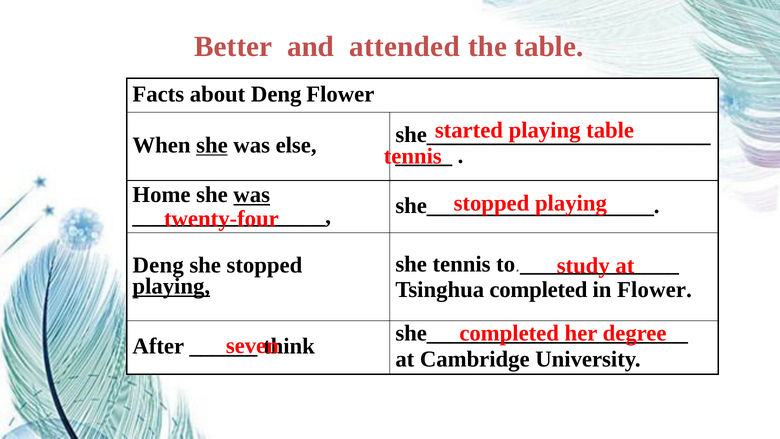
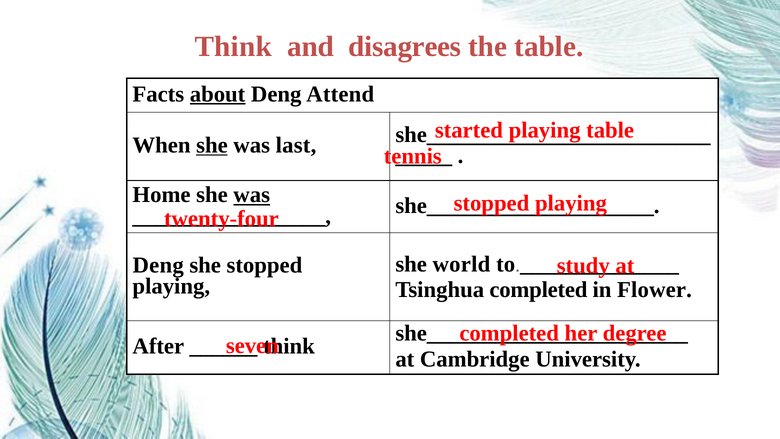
Better: Better -> Think (233, 47)
attended: attended -> disagrees (405, 47)
about underline: none -> present (218, 94)
Deng Flower: Flower -> Attend (340, 94)
else: else -> last (296, 145)
she tennis: tennis -> world (461, 264)
playing underline: present -> none (171, 286)
